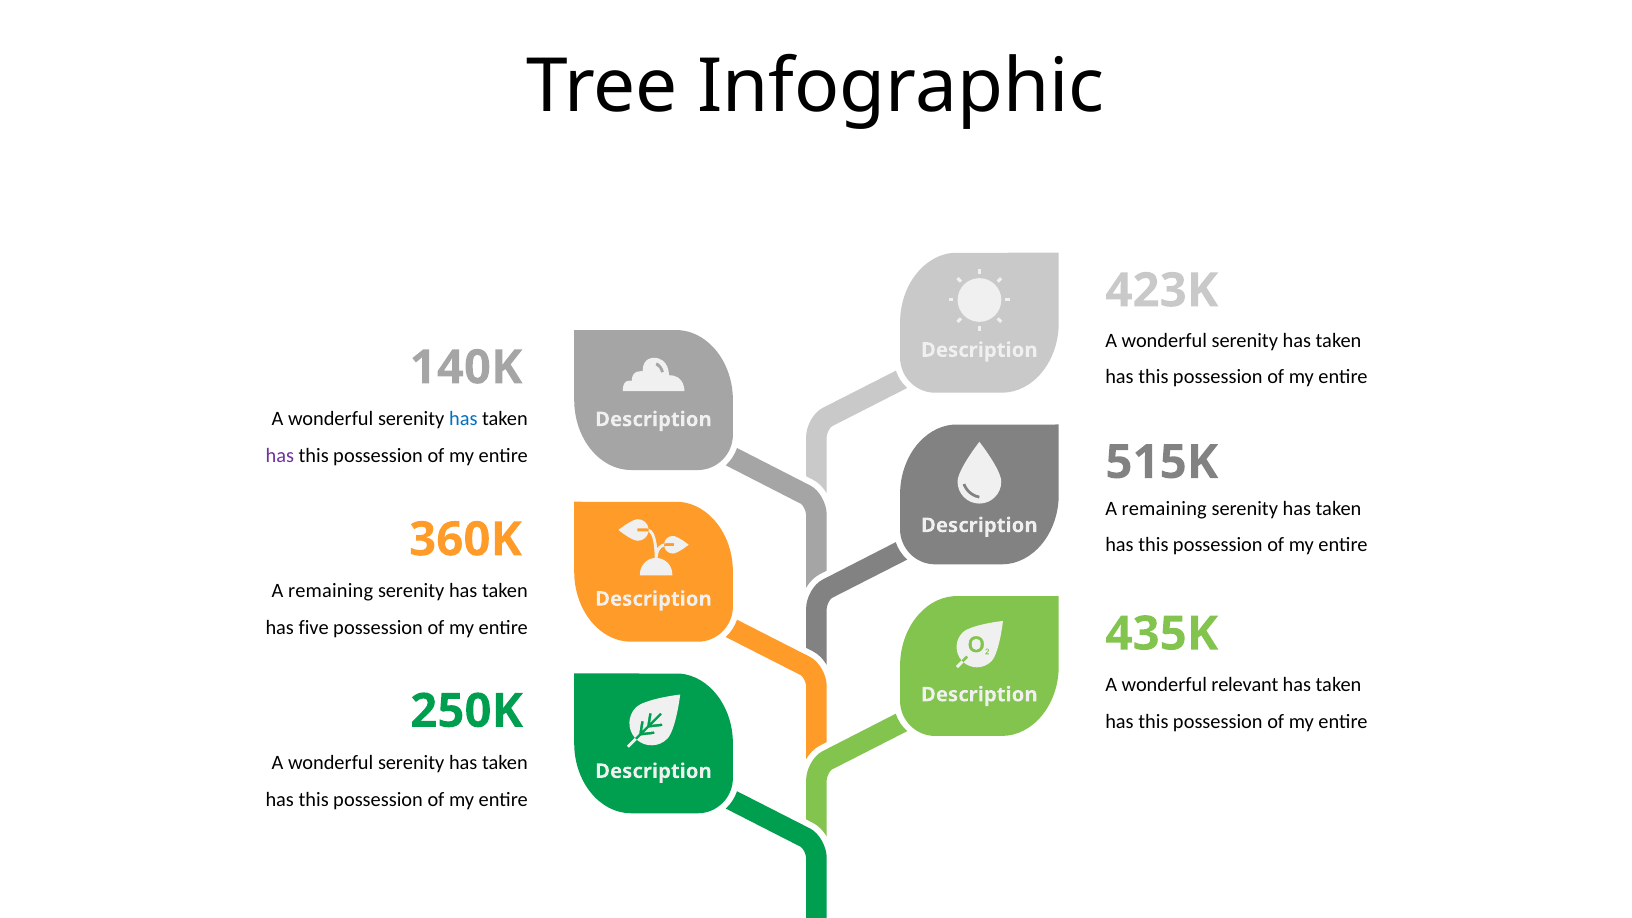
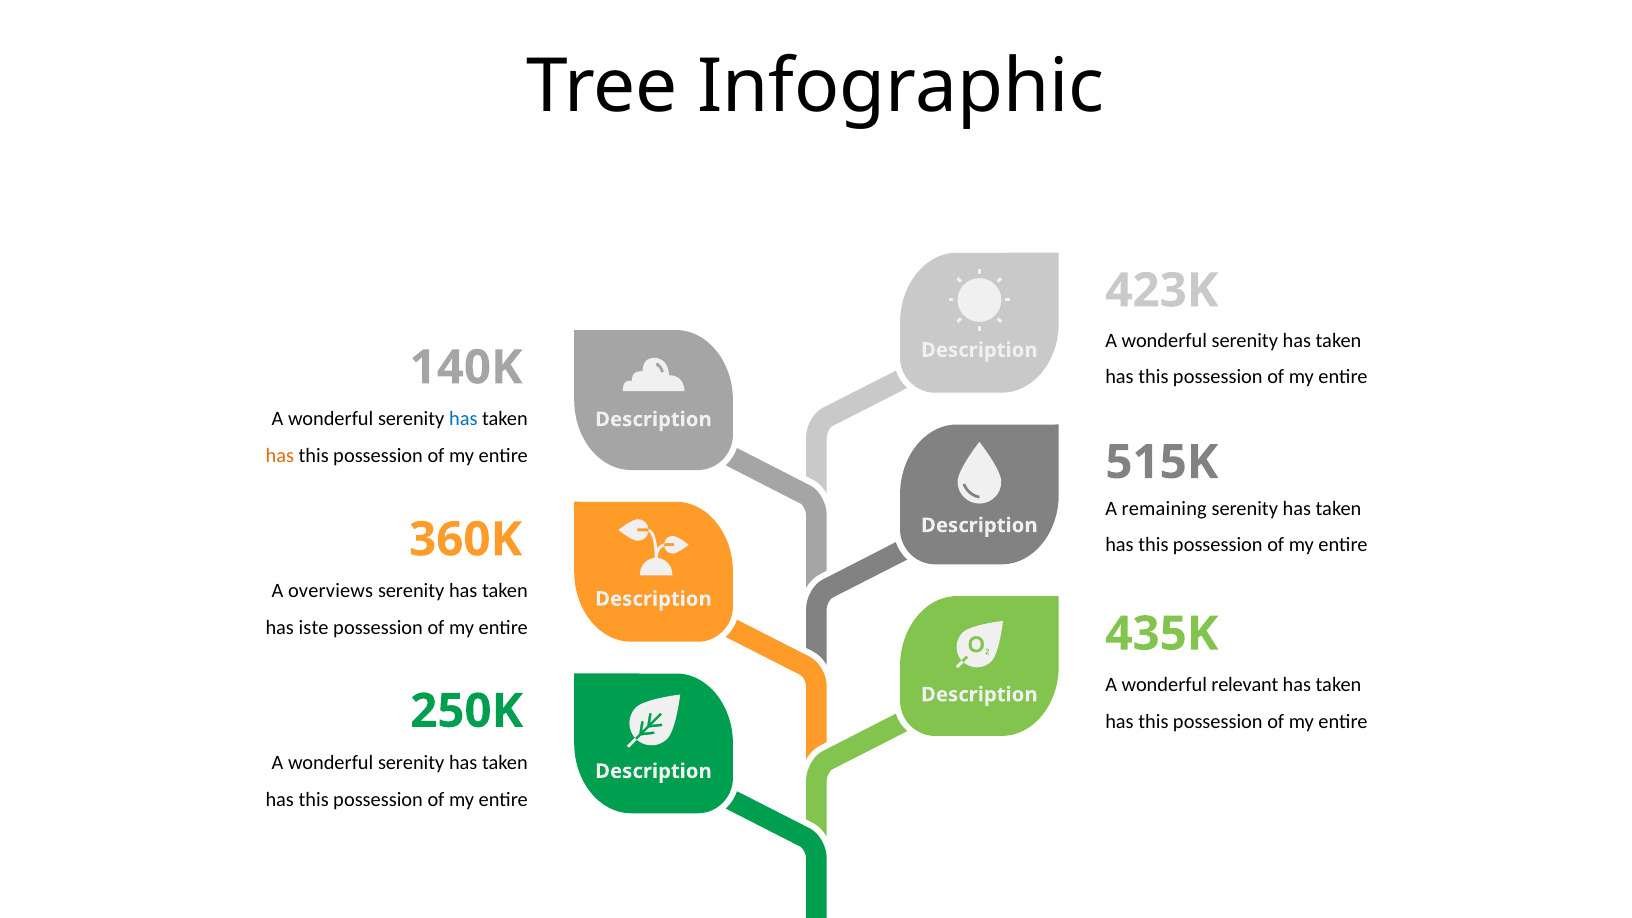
has colour: purple -> orange (280, 456)
remaining: remaining -> overviews (331, 591)
five: five -> iste (314, 628)
